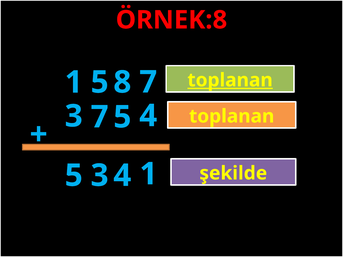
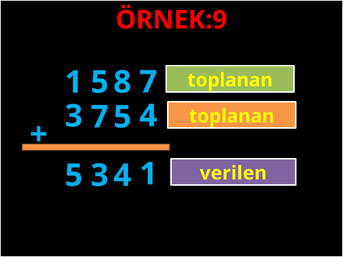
ÖRNEK:8: ÖRNEK:8 -> ÖRNEK:9 (171, 20)
toplanan underline: present -> none (230, 80)
şekilde: şekilde -> verilen (233, 173)
